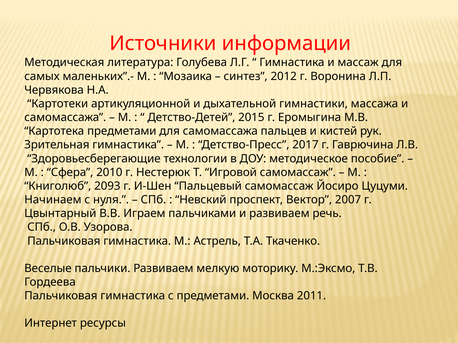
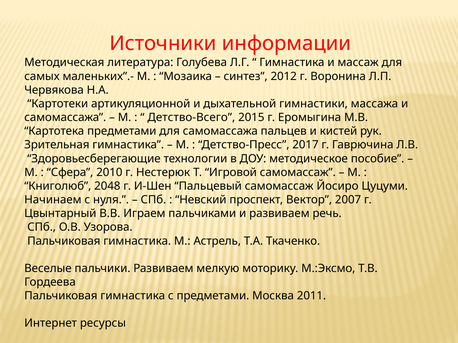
Детство-Детей: Детство-Детей -> Детство-Всего (191, 118)
2093: 2093 -> 2048 (107, 186)
